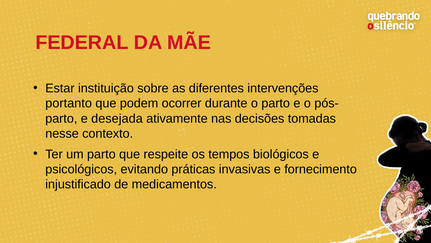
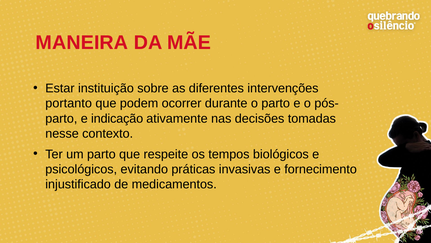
FEDERAL: FEDERAL -> MANEIRA (82, 43)
desejada: desejada -> indicação (117, 118)
